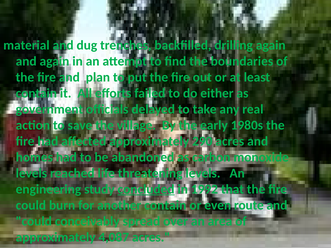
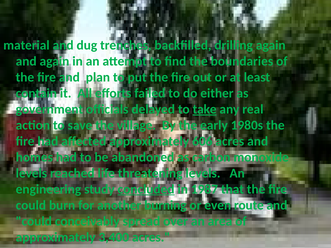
take underline: none -> present (205, 109)
290: 290 -> 606 (202, 141)
1992: 1992 -> 1987 (204, 189)
another contain: contain -> burning (165, 205)
4,087: 4,087 -> 3,400 (114, 237)
